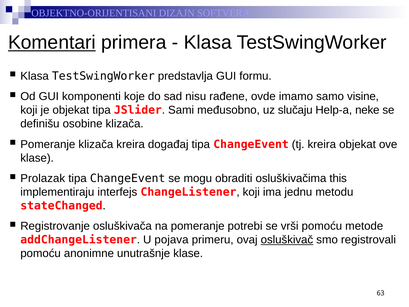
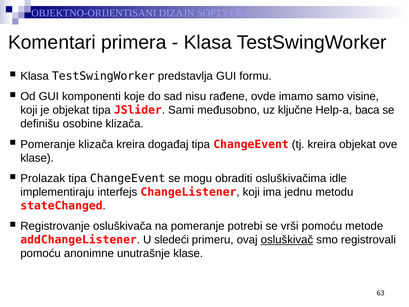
Komentari underline: present -> none (52, 42)
slučaju: slučaju -> ključne (295, 110)
neke: neke -> baca (367, 110)
this: this -> idle (338, 178)
pojava: pojava -> sledeći (172, 240)
